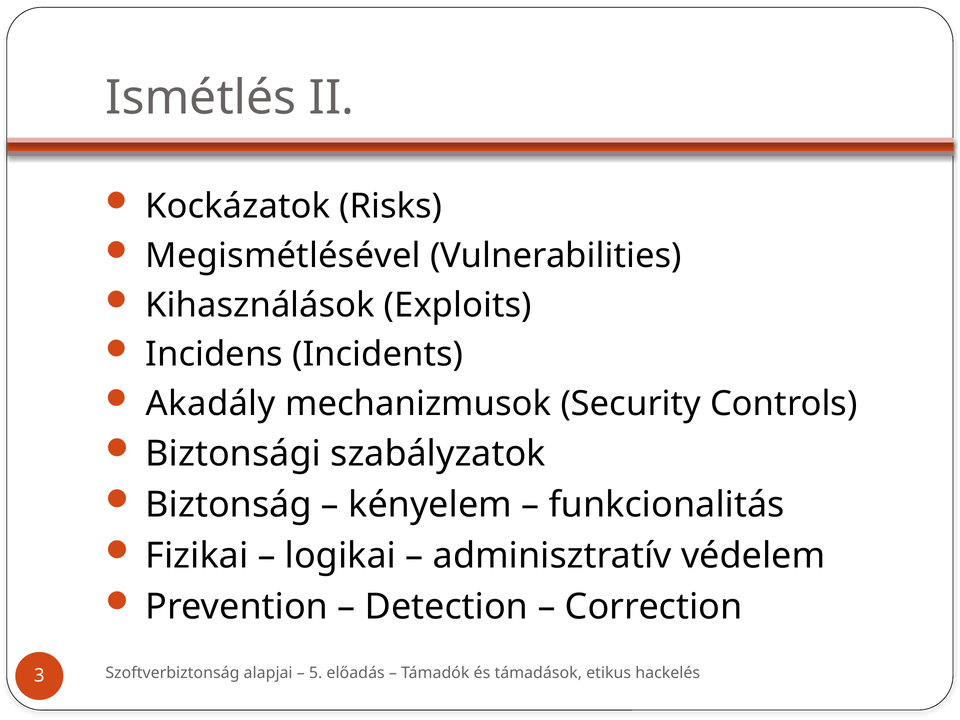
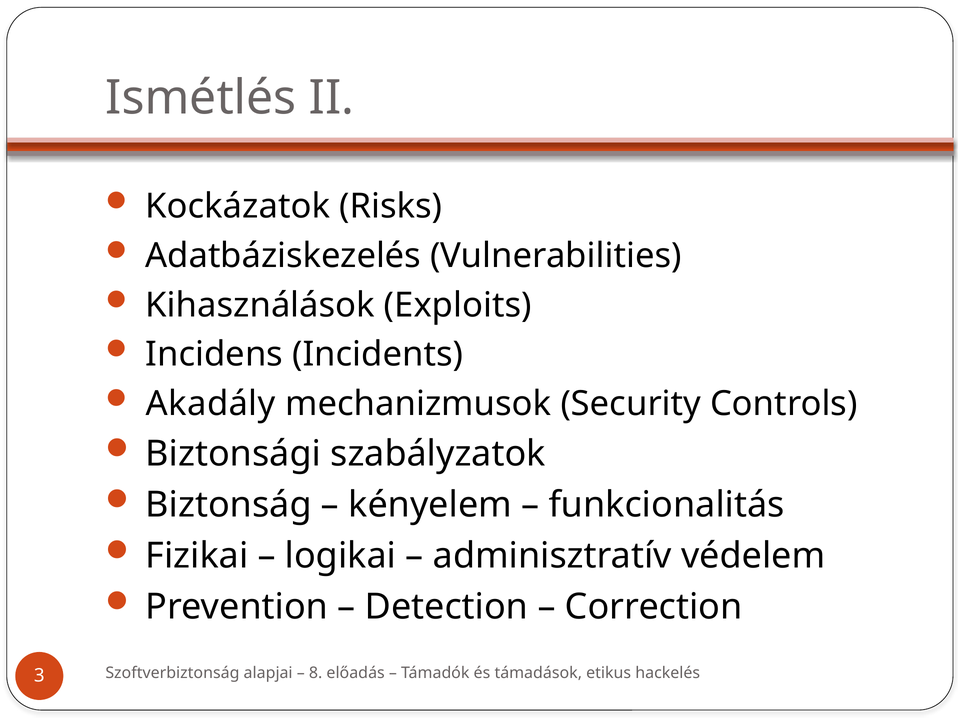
Megismétlésével: Megismétlésével -> Adatbáziskezelés (283, 256)
5: 5 -> 8 (316, 673)
